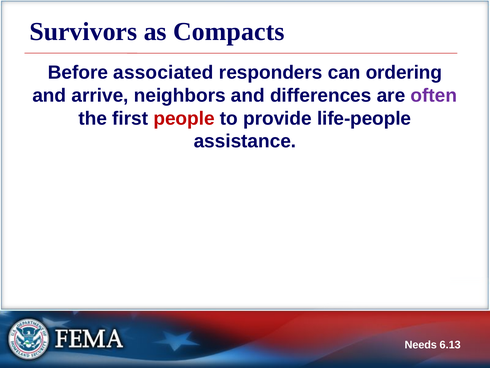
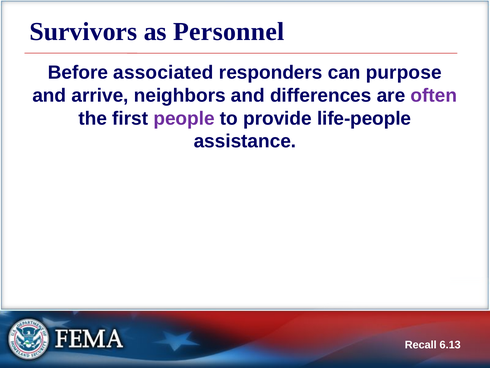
Compacts: Compacts -> Personnel (229, 32)
ordering: ordering -> purpose (404, 72)
people colour: red -> purple (184, 118)
Needs: Needs -> Recall (421, 344)
